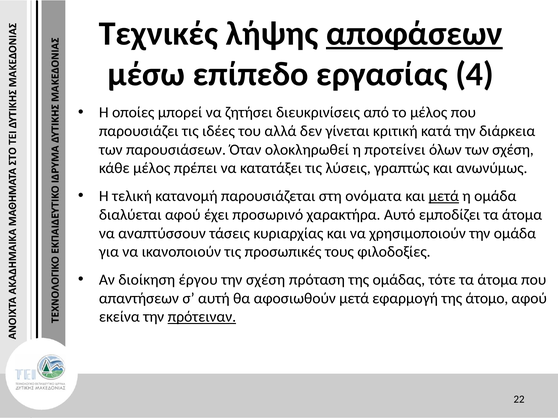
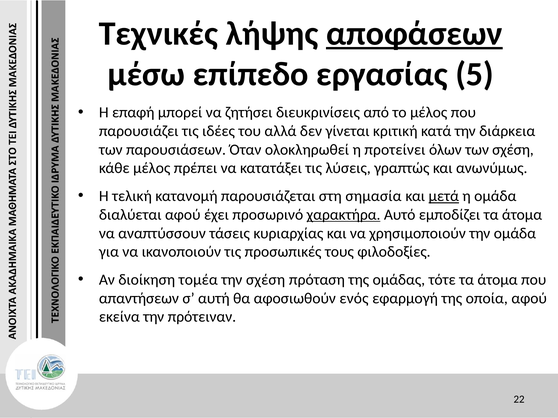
4: 4 -> 5 (475, 74)
οποίες: οποίες -> επαφή (133, 113)
ονόματα: ονόματα -> σημασία (373, 196)
χαρακτήρα underline: none -> present (344, 215)
έργου: έργου -> τομέα (198, 280)
αφοσιωθούν μετά: μετά -> ενός (354, 299)
άτομο: άτομο -> οποία (487, 299)
πρότειναν underline: present -> none (202, 317)
